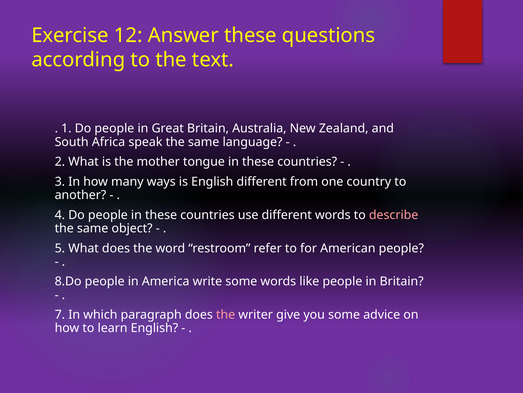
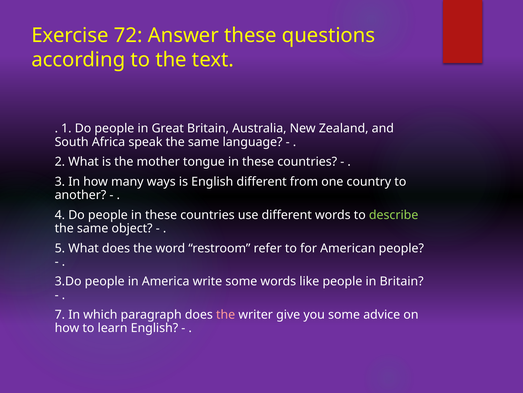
12: 12 -> 72 (128, 35)
describe colour: pink -> light green (394, 215)
8.Do: 8.Do -> 3.Do (68, 281)
